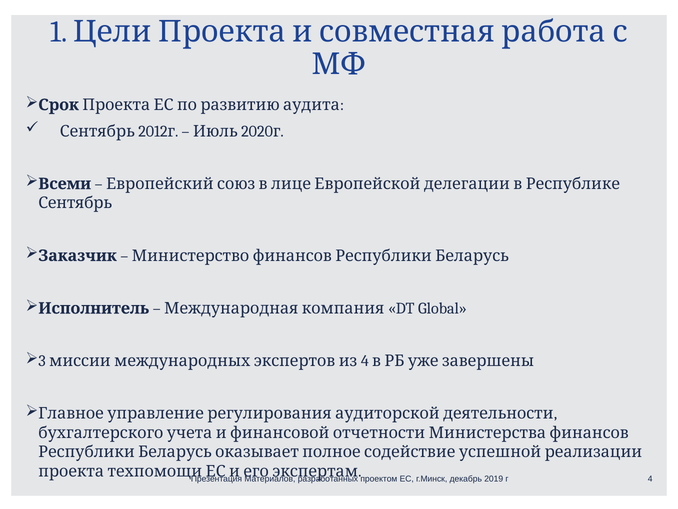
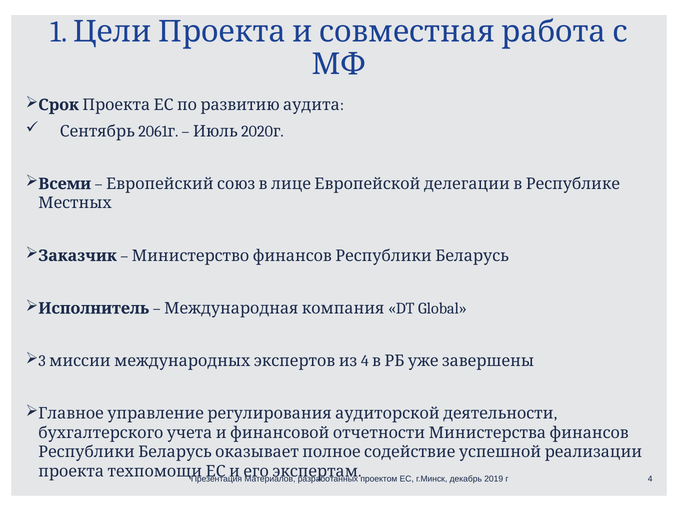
2012: 2012 -> 2061 (153, 131)
Сентябрь: Сентябрь -> Местных (75, 203)
